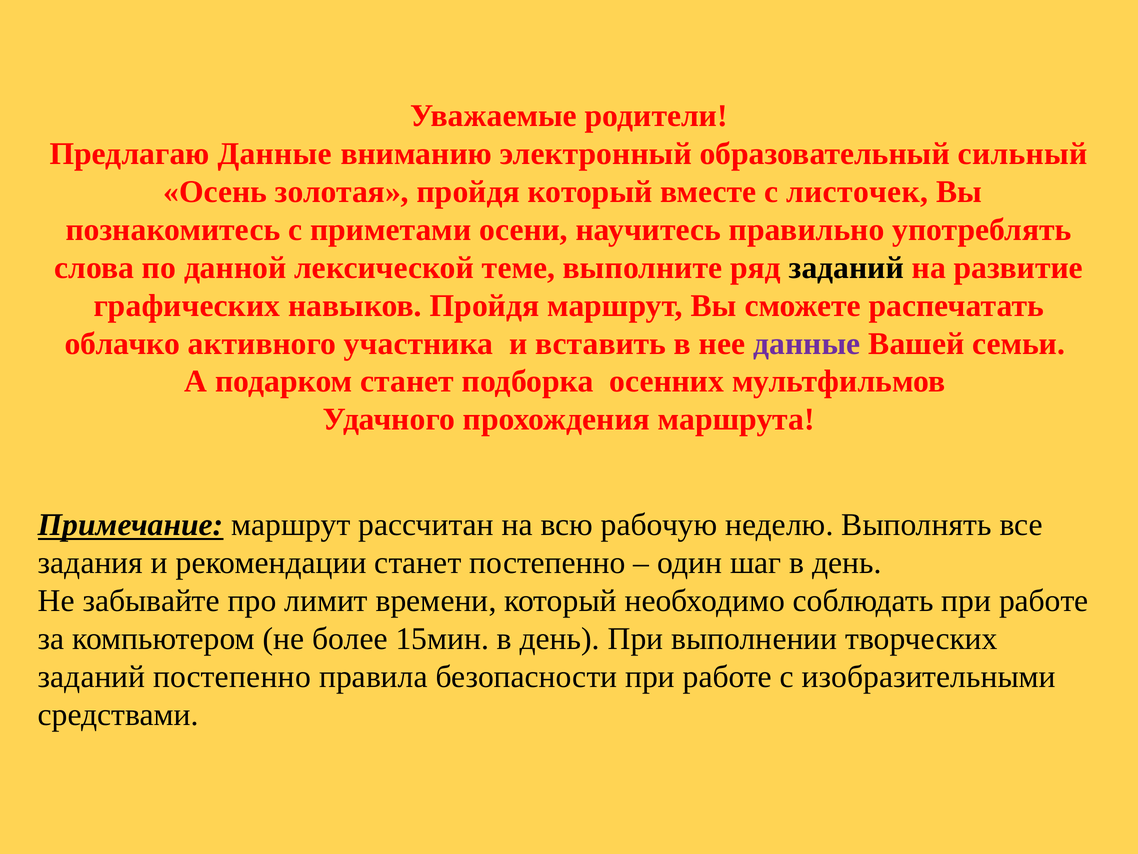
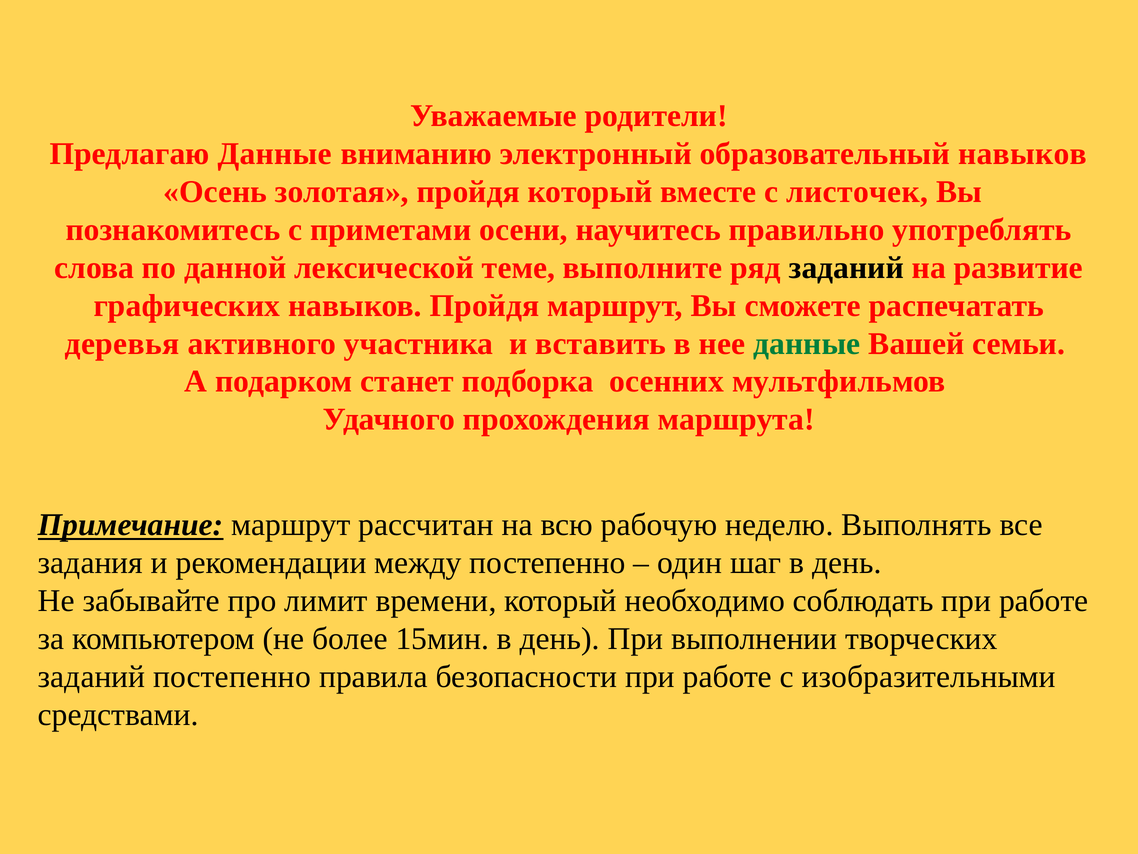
образовательный сильный: сильный -> навыков (1023, 154)
облачко: облачко -> деревья (122, 343)
данные colour: purple -> green (807, 343)
рекомендации станет: станет -> между (418, 563)
